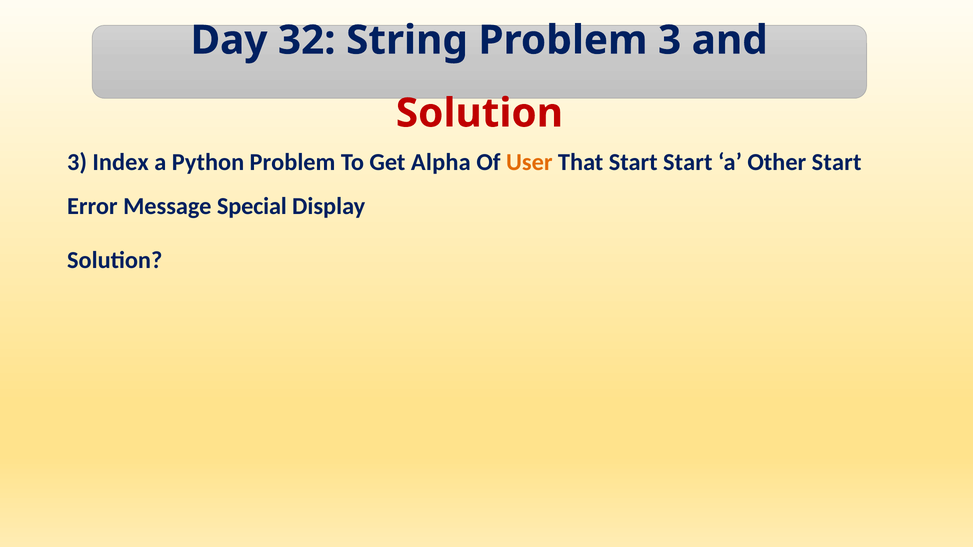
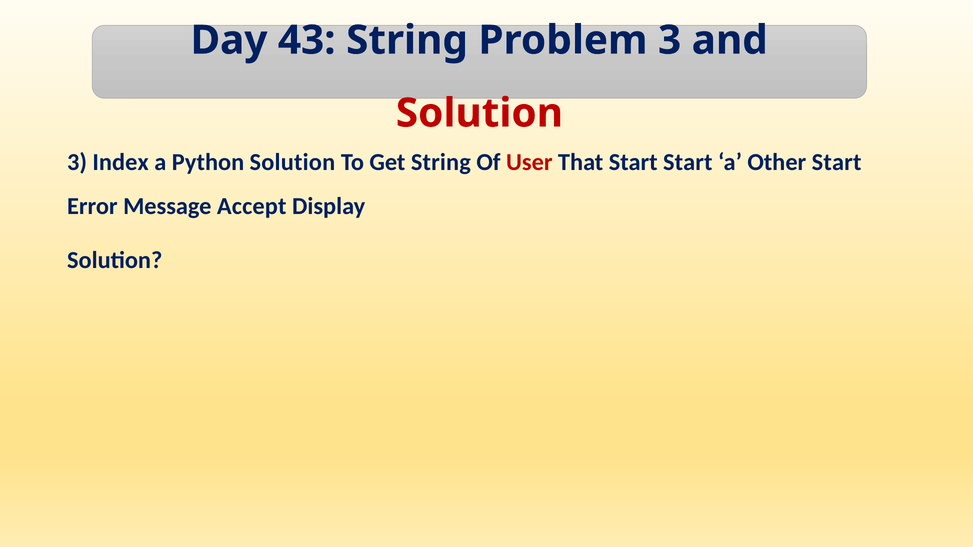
32: 32 -> 43 (307, 40)
Python Problem: Problem -> Solution (292, 163)
Get Alpha: Alpha -> String (441, 163)
User colour: orange -> red (529, 163)
Special: Special -> Accept (252, 206)
